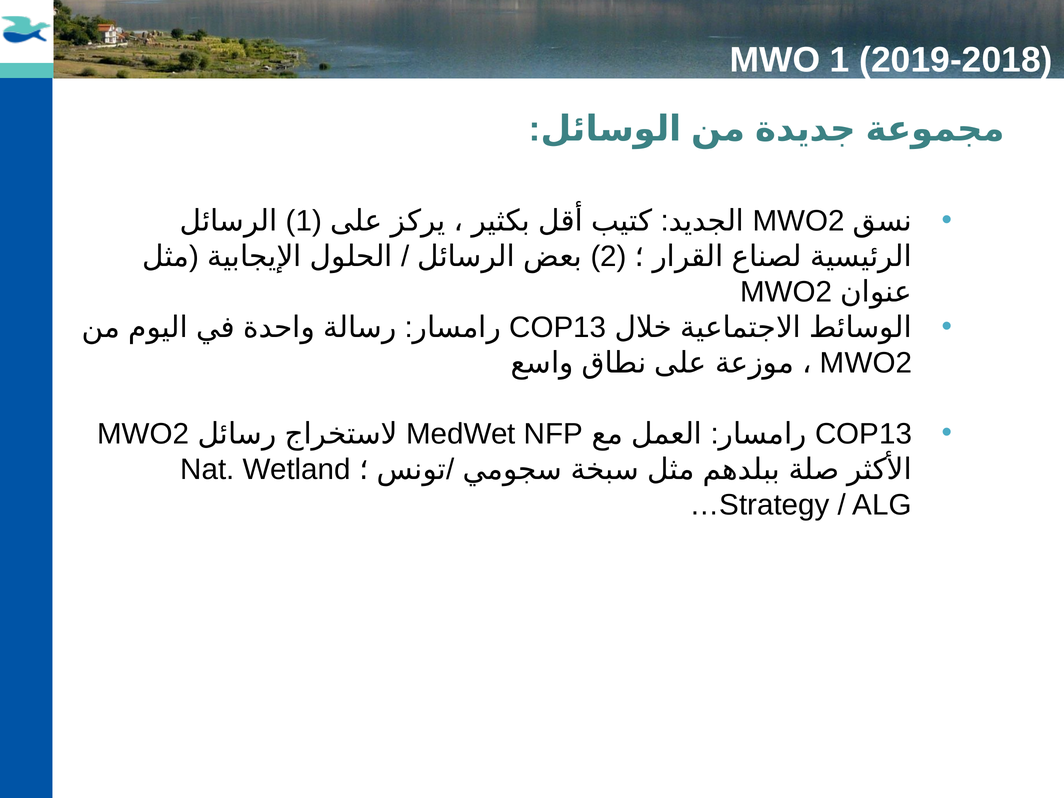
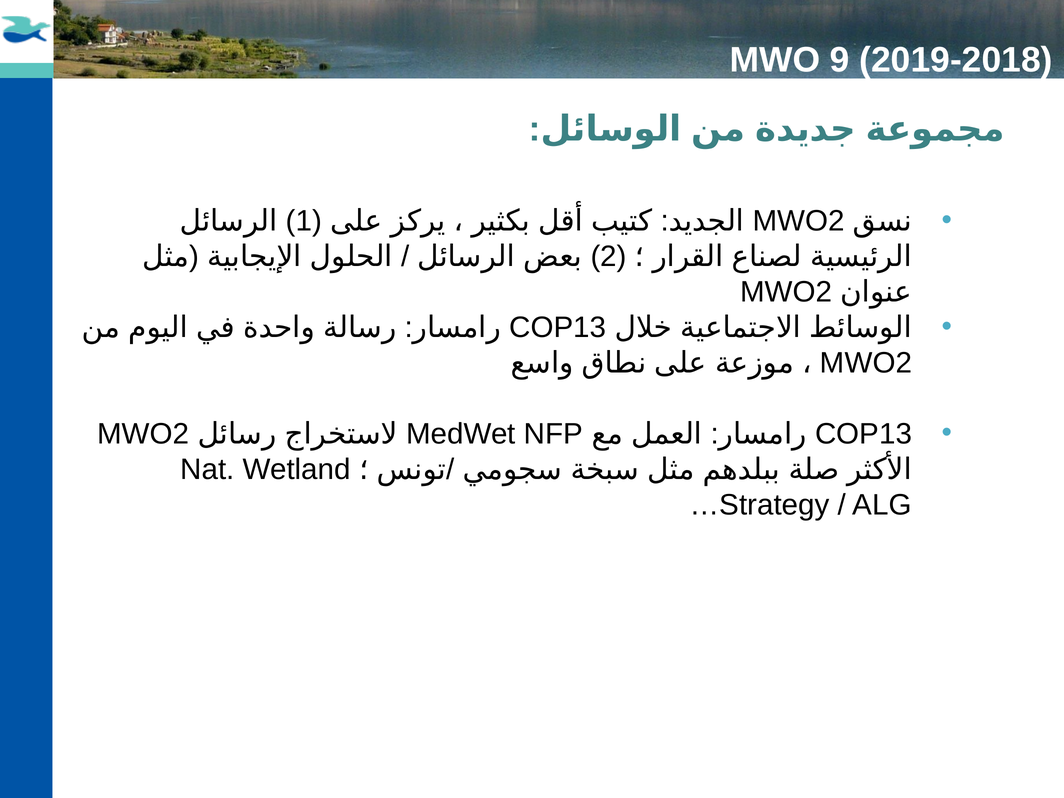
MWO 1: 1 -> 9 (840, 60)
